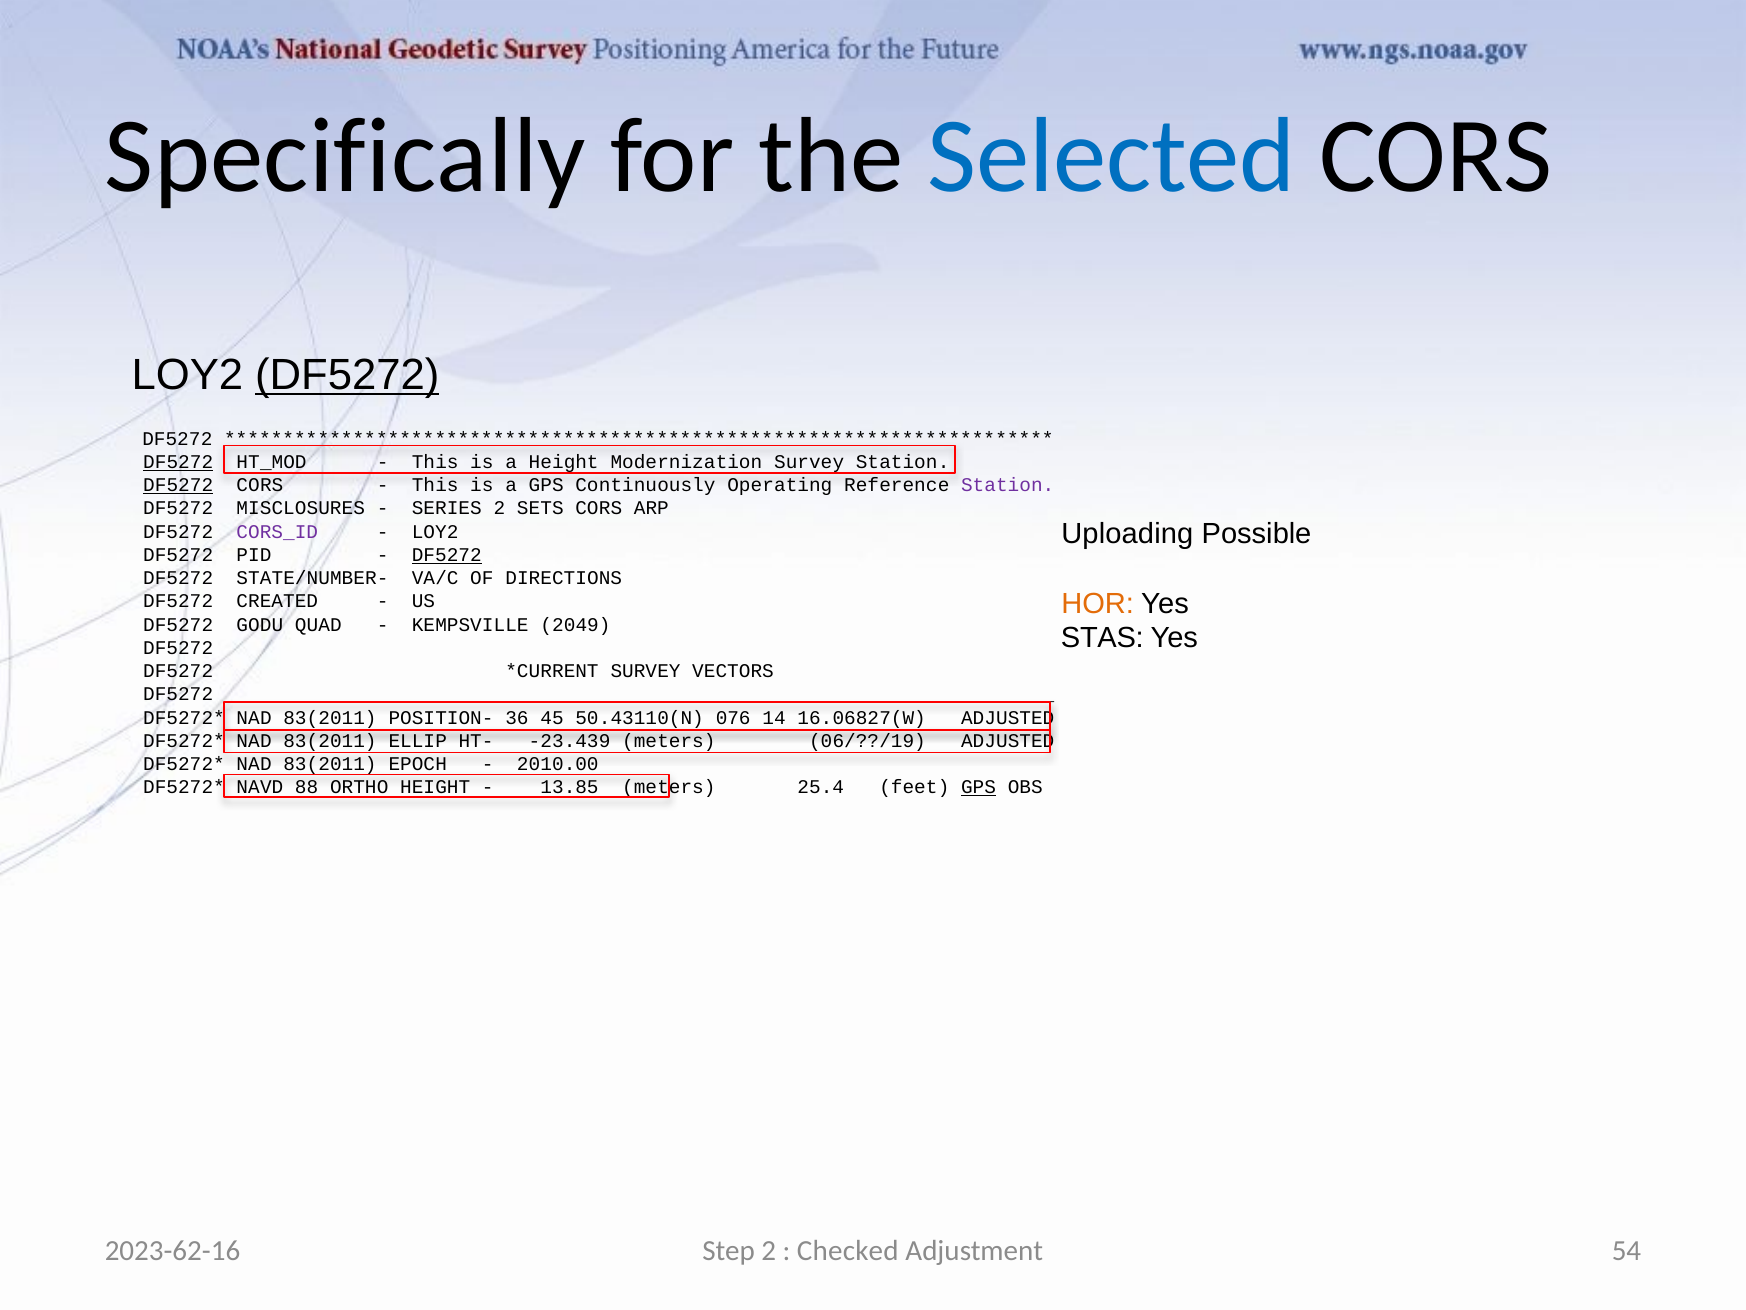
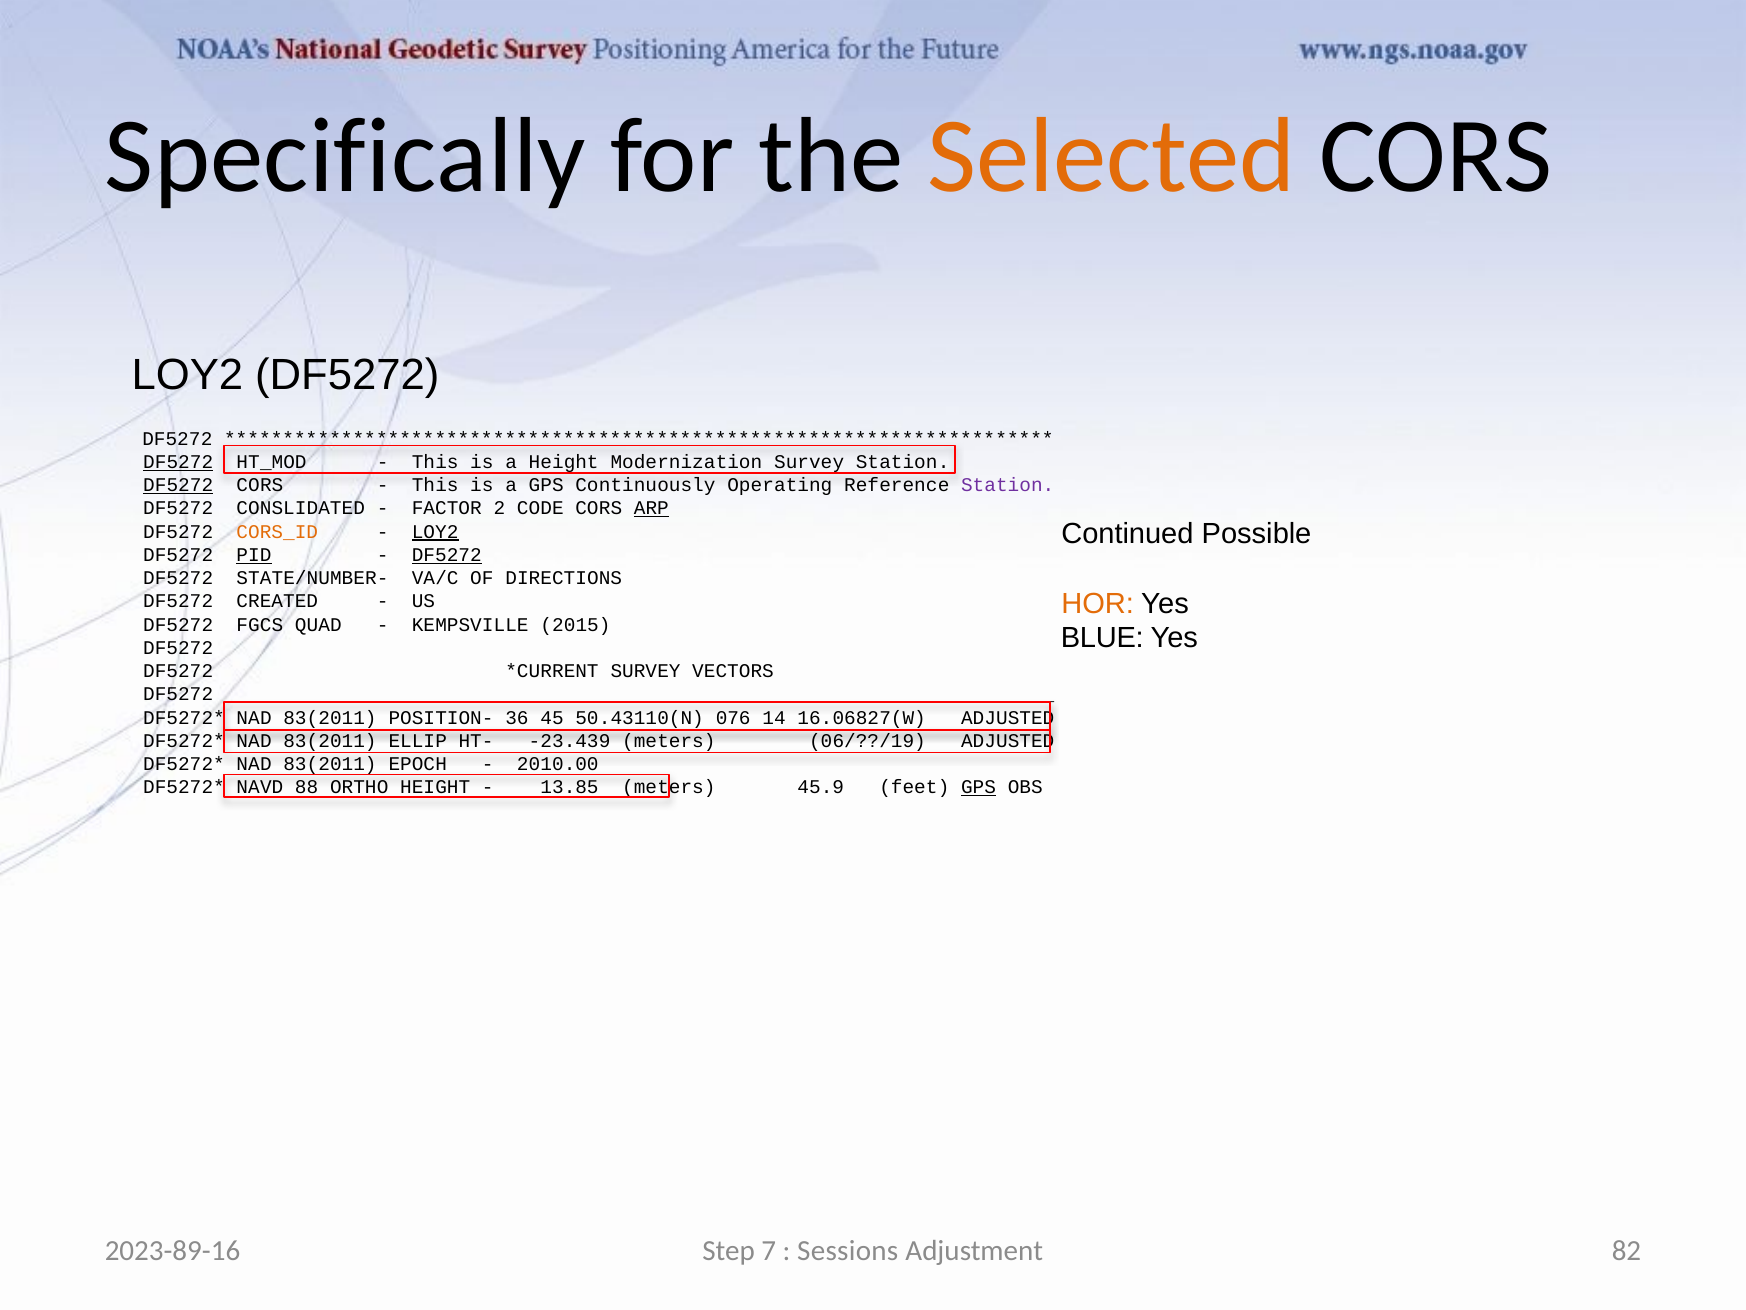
Selected colour: blue -> orange (1112, 156)
DF5272 underline: present -> none (347, 375)
MISCLOSURES: MISCLOSURES -> CONSLIDATED (301, 508)
SERIES: SERIES -> FACTOR (447, 508)
SETS: SETS -> CODE (540, 508)
ARP underline: none -> present (651, 508)
Uploading: Uploading -> Continued (1127, 533)
CORS_ID colour: purple -> orange (277, 531)
LOY2 underline: none -> present (435, 531)
PID underline: none -> present (254, 555)
GODU: GODU -> FGCS (260, 624)
2049: 2049 -> 2015 (575, 624)
STAS: STAS -> BLUE (1102, 638)
25.4: 25.4 -> 45.9 (821, 787)
2023-62-16: 2023-62-16 -> 2023-89-16 (172, 1251)
Step 2: 2 -> 7 (769, 1251)
Checked: Checked -> Sessions (848, 1251)
54: 54 -> 82 (1626, 1250)
